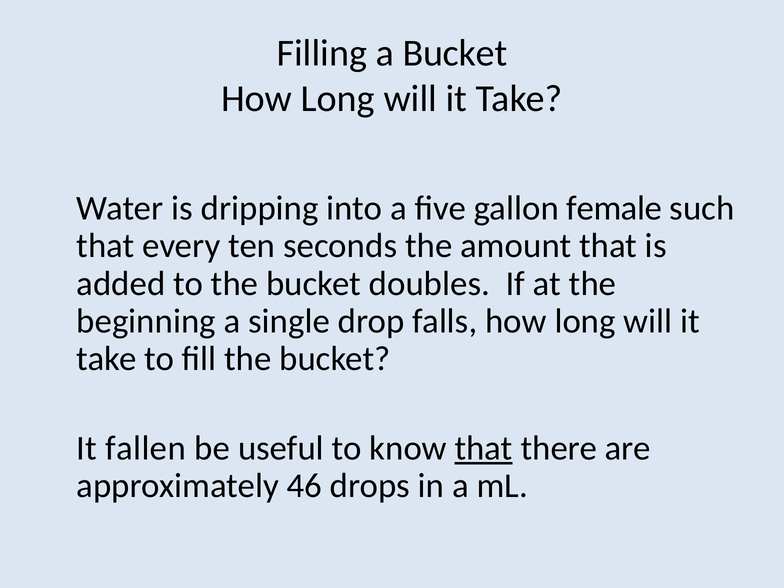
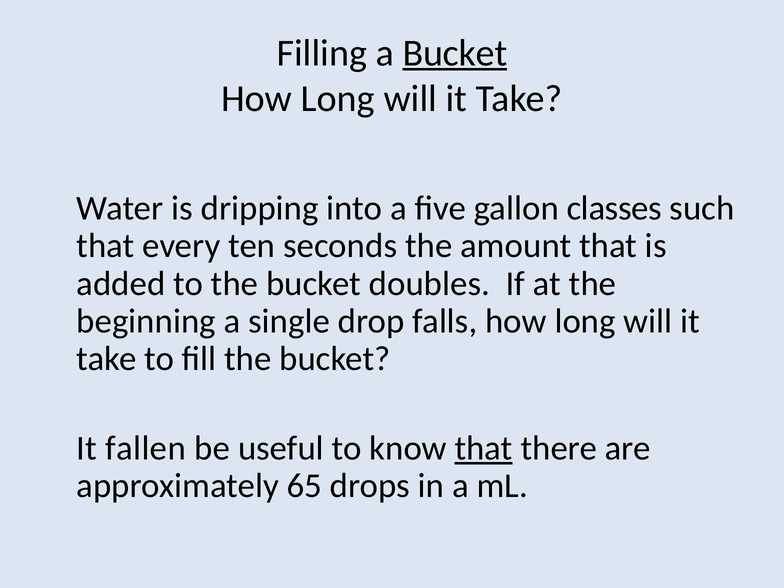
Bucket underline: none -> present (455, 53)
female: female -> classes (614, 208)
46: 46 -> 65 (304, 486)
